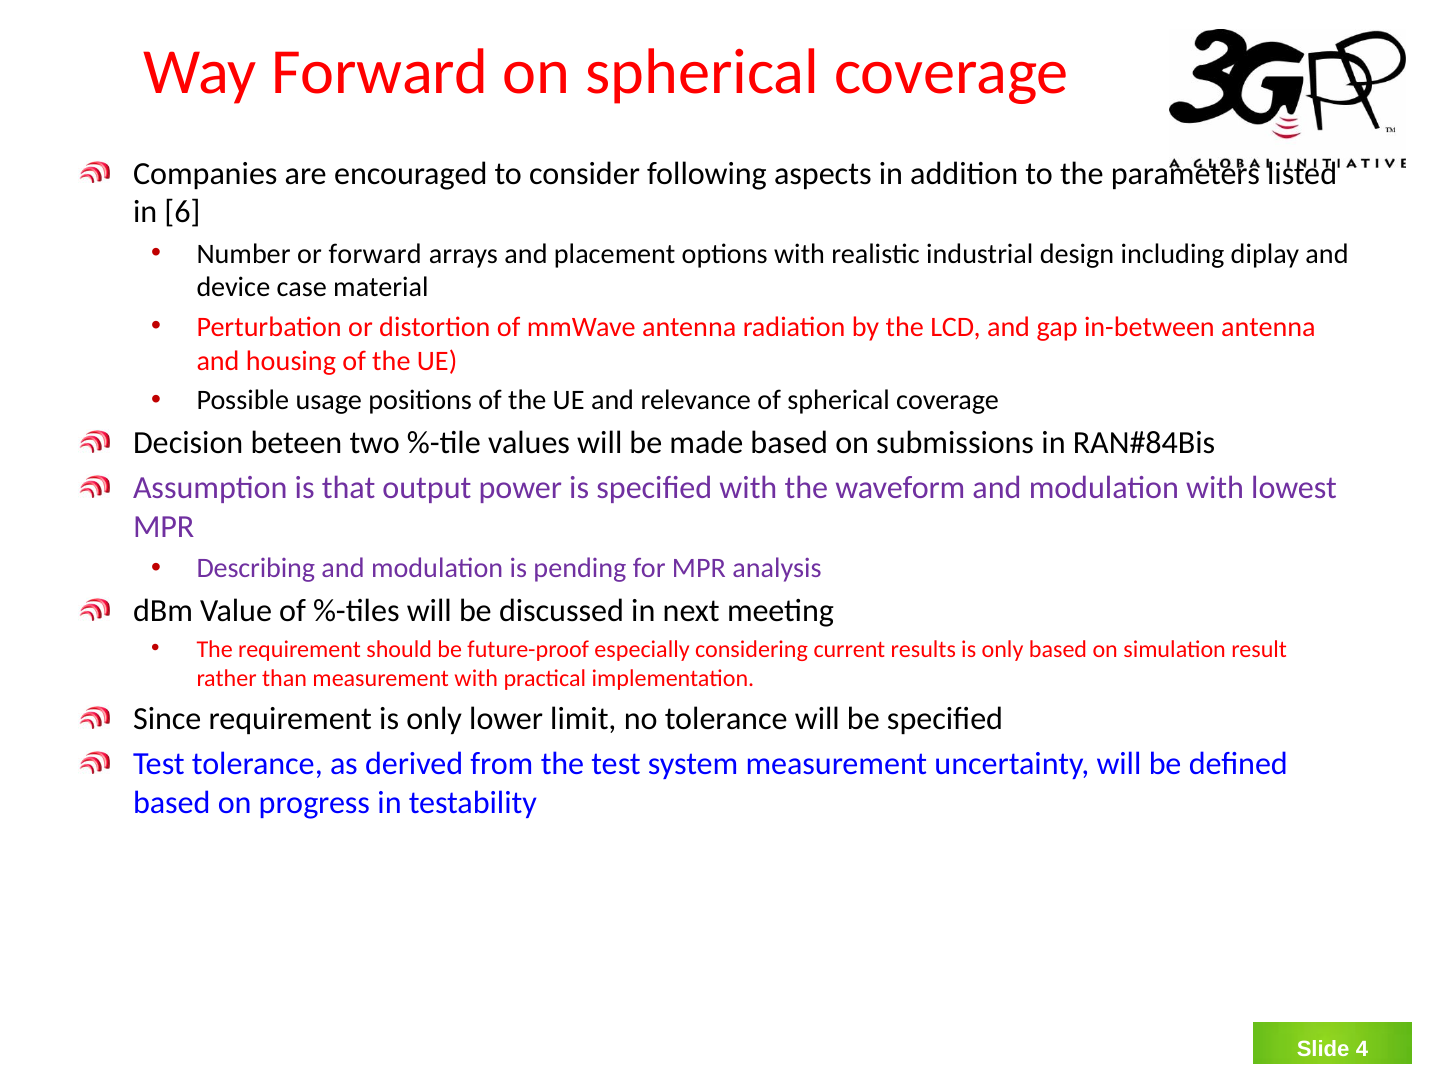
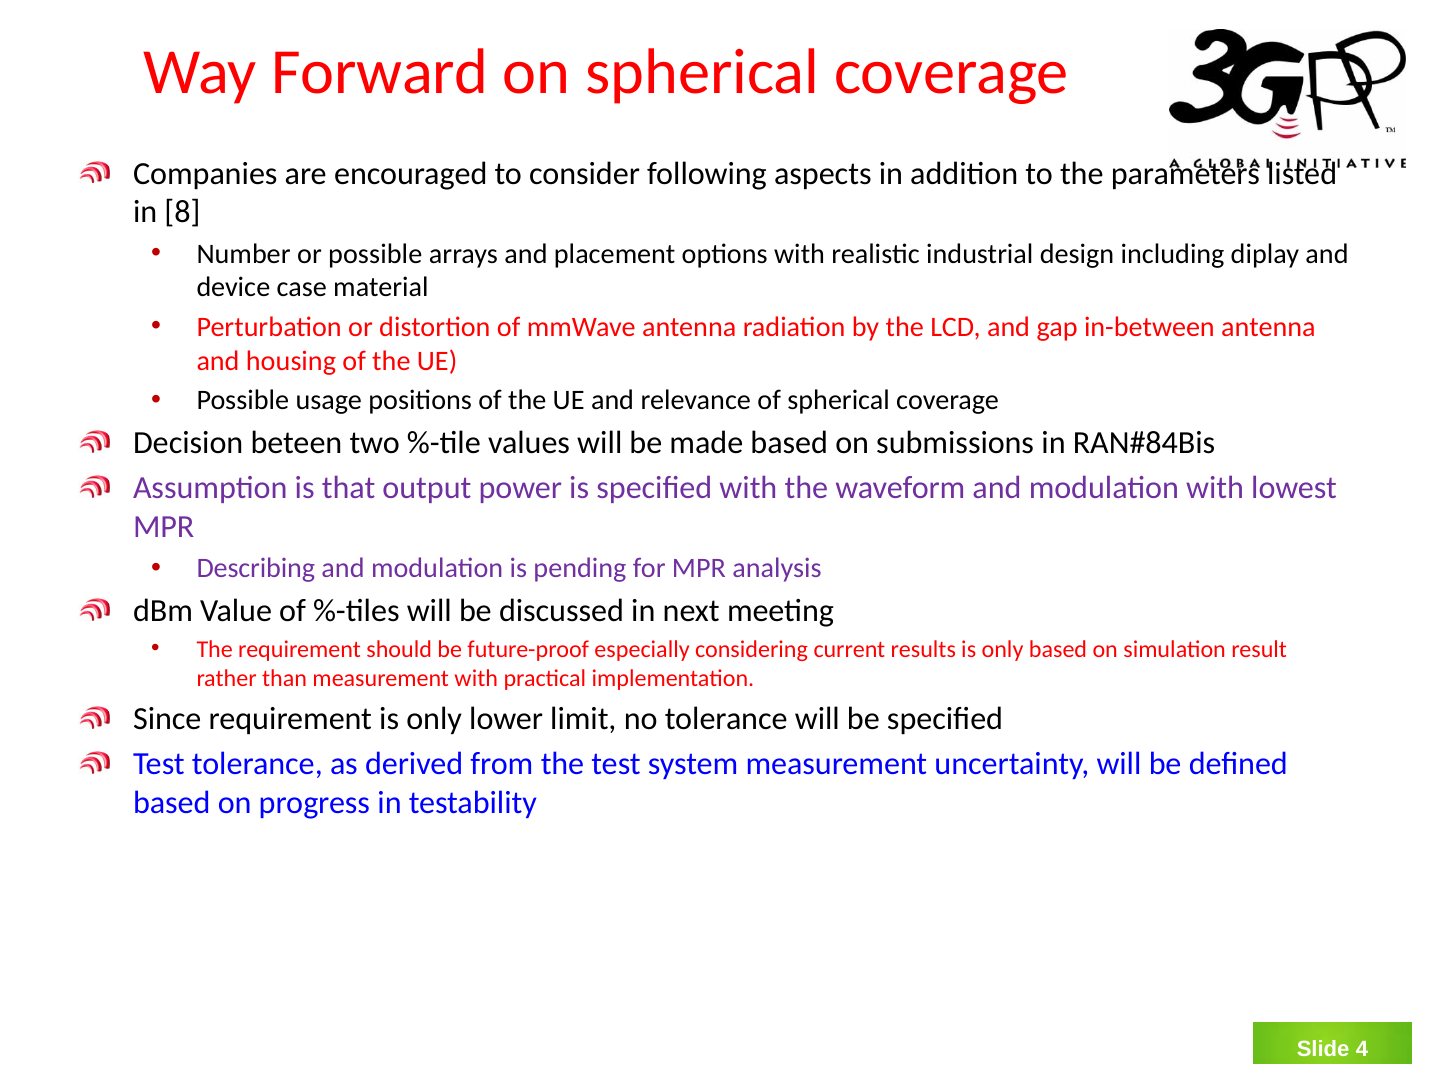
6: 6 -> 8 (182, 212)
or forward: forward -> possible (375, 254)
